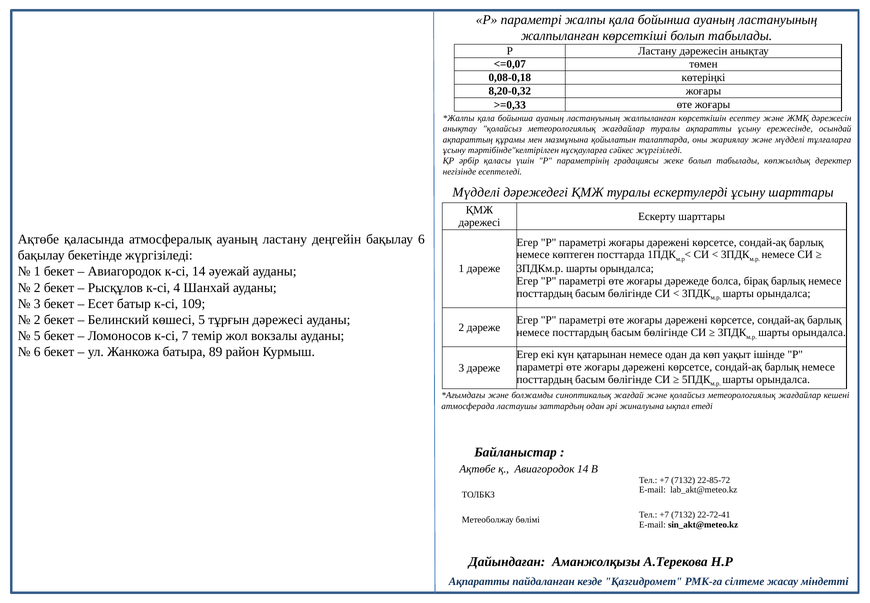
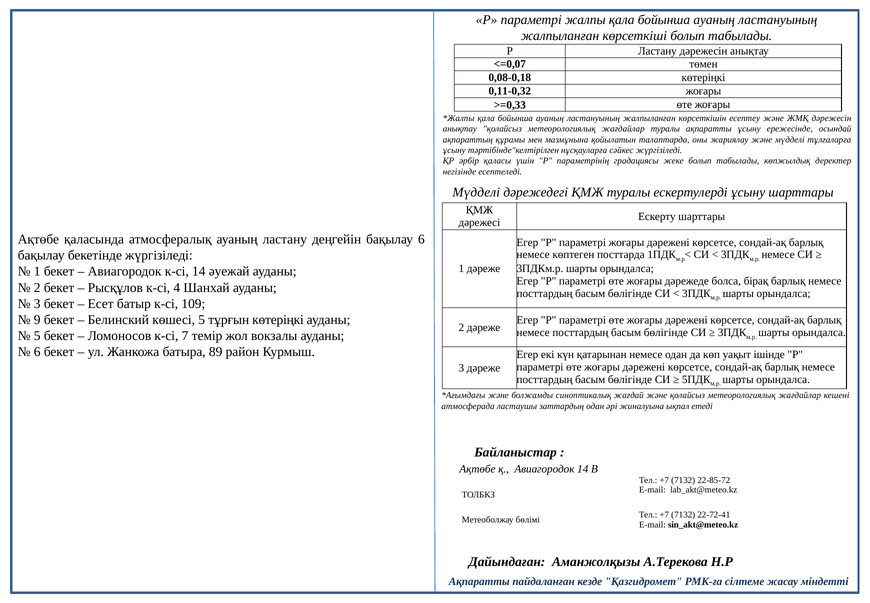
8,20-0,32: 8,20-0,32 -> 0,11-0,32 (510, 91)
2: 2 -> 9 (37, 319)
тұрғын дәрежесі: дәрежесі -> көтеріңкі (278, 319)
